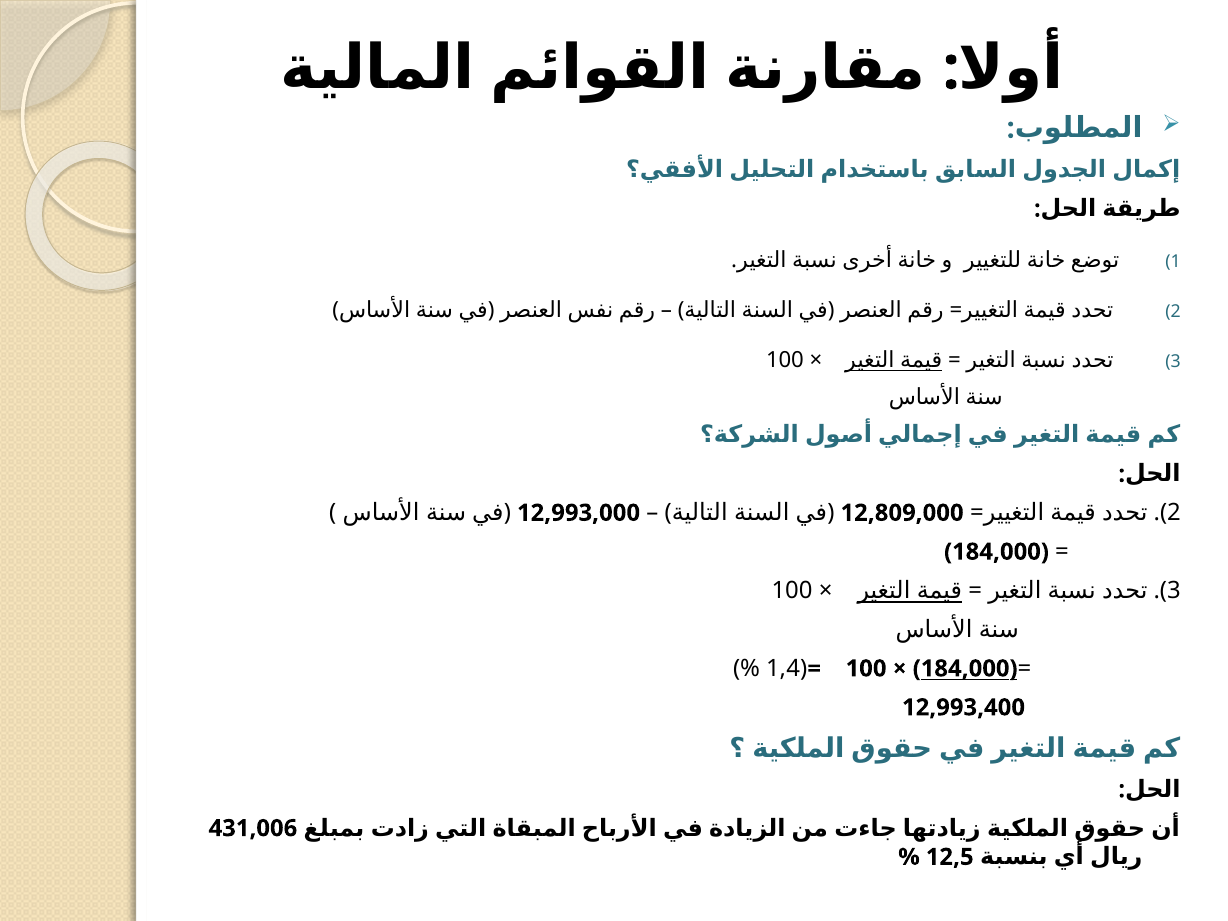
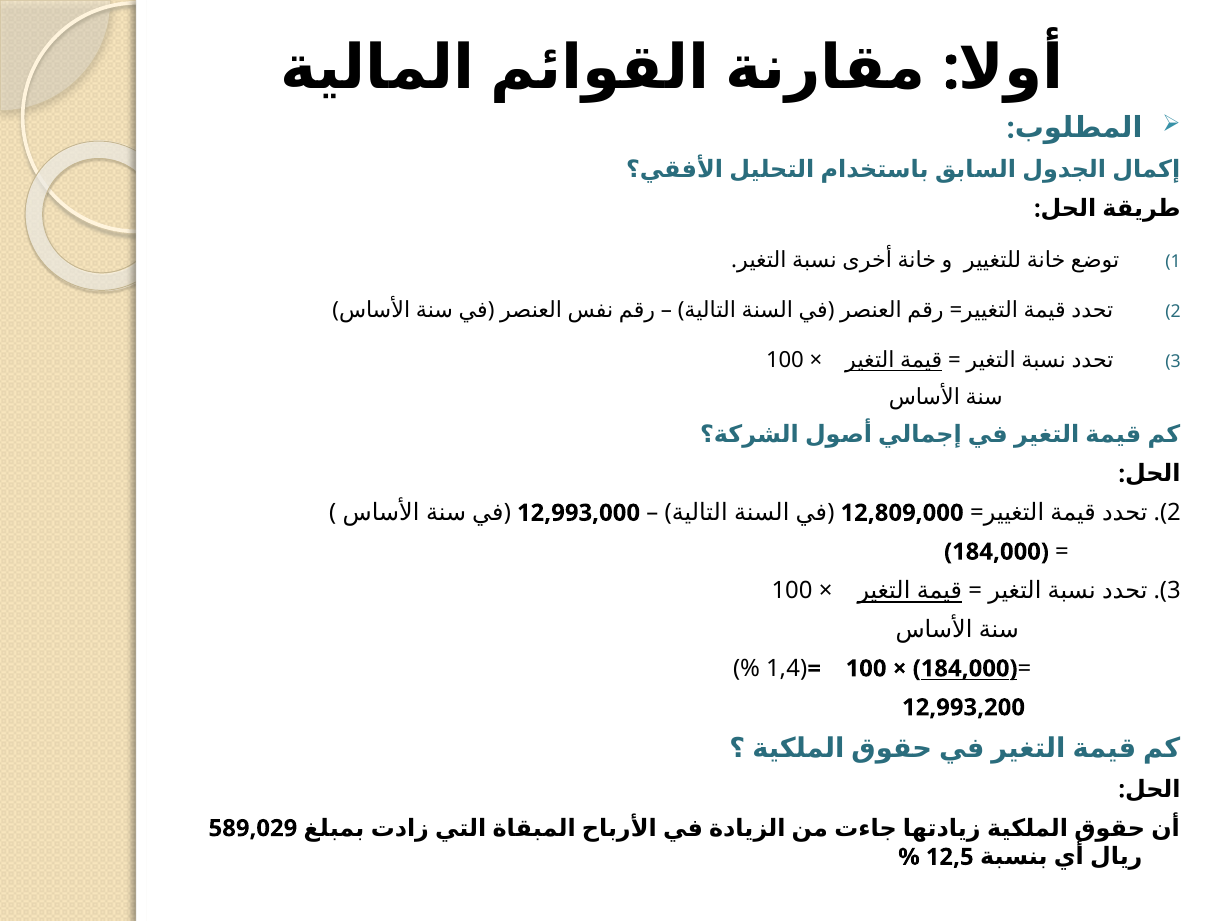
12,993,400: 12,993,400 -> 12,993,200 (964, 708)
431,006: 431,006 -> 589,029 (253, 828)
